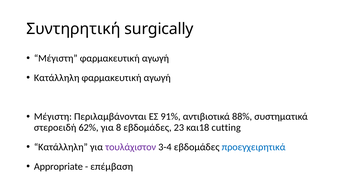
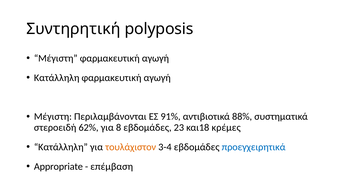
surgically: surgically -> polyposis (159, 29)
cutting: cutting -> κρέμες (226, 128)
τουλάχιστον colour: purple -> orange (131, 147)
